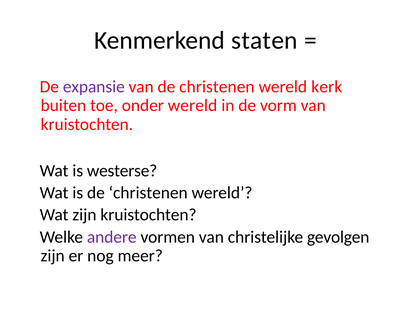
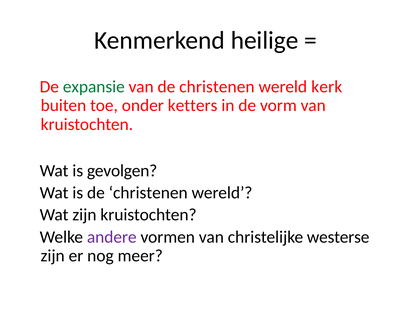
staten: staten -> heilige (265, 40)
expansie colour: purple -> green (94, 87)
onder wereld: wereld -> ketters (193, 105)
westerse: westerse -> gevolgen (122, 171)
gevolgen: gevolgen -> westerse (338, 237)
